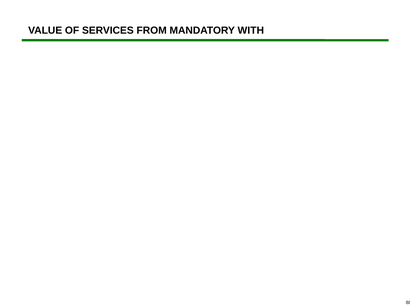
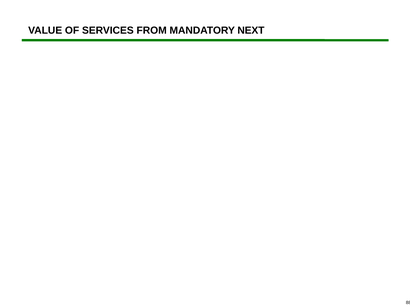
WITH: WITH -> NEXT (251, 30)
